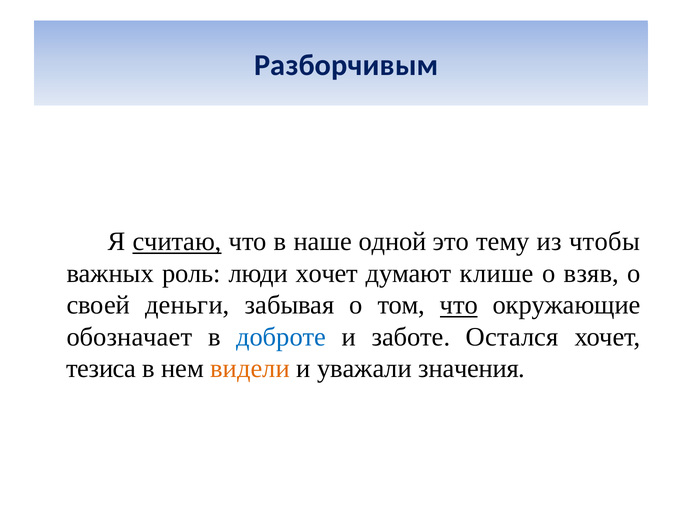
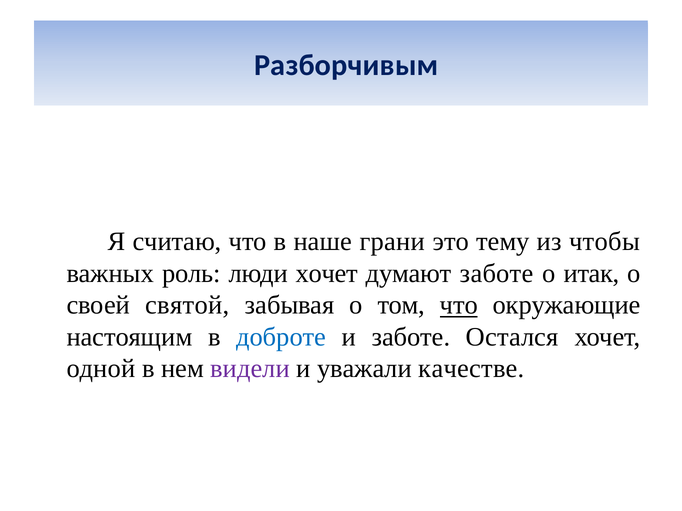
считаю underline: present -> none (177, 242)
одной: одной -> грани (392, 242)
думают клише: клише -> заботе (497, 274)
взяв: взяв -> итак (592, 274)
деньги: деньги -> святой (187, 306)
обозначает: обозначает -> настоящим (129, 337)
тезиса: тезиса -> одной (101, 369)
видели colour: orange -> purple (250, 369)
значения: значения -> качестве (472, 369)
